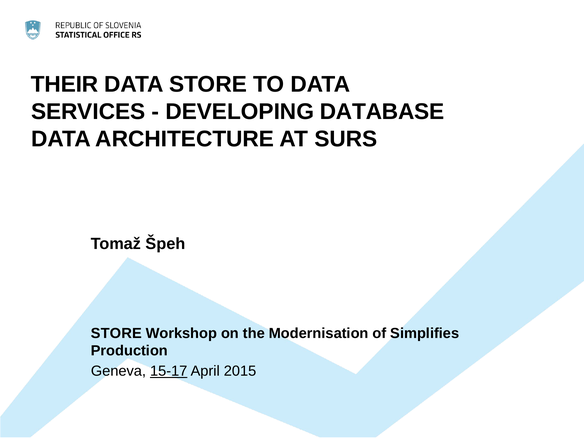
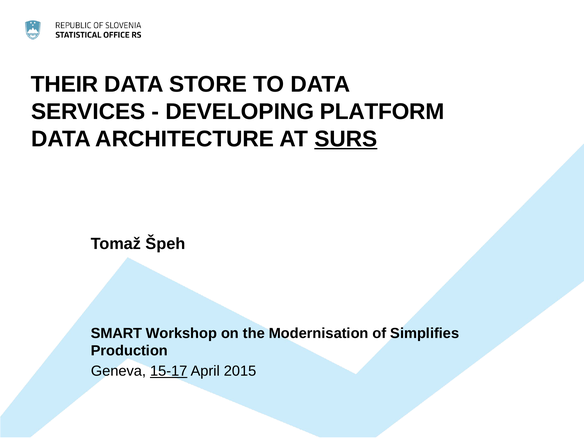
DATABASE: DATABASE -> PLATFORM (382, 112)
SURS underline: none -> present (346, 139)
STORE: STORE -> SMART (117, 333)
